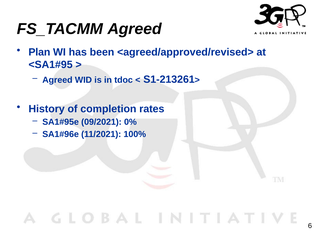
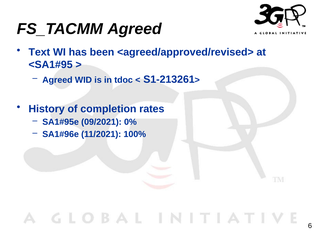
Plan: Plan -> Text (39, 52)
